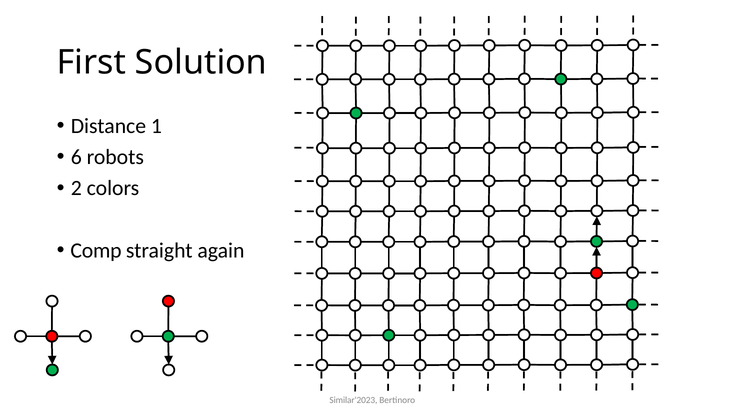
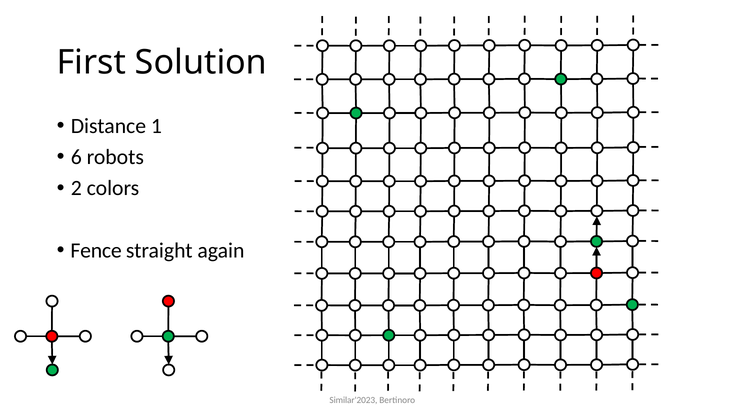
Comp: Comp -> Fence (96, 251)
